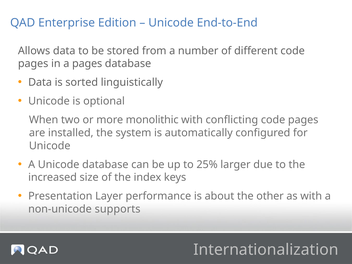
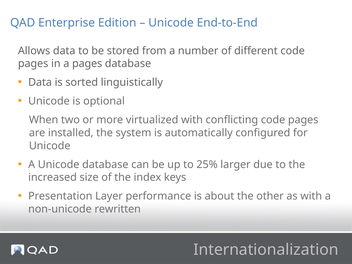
monolithic: monolithic -> virtualized (152, 120)
supports: supports -> rewritten (118, 209)
